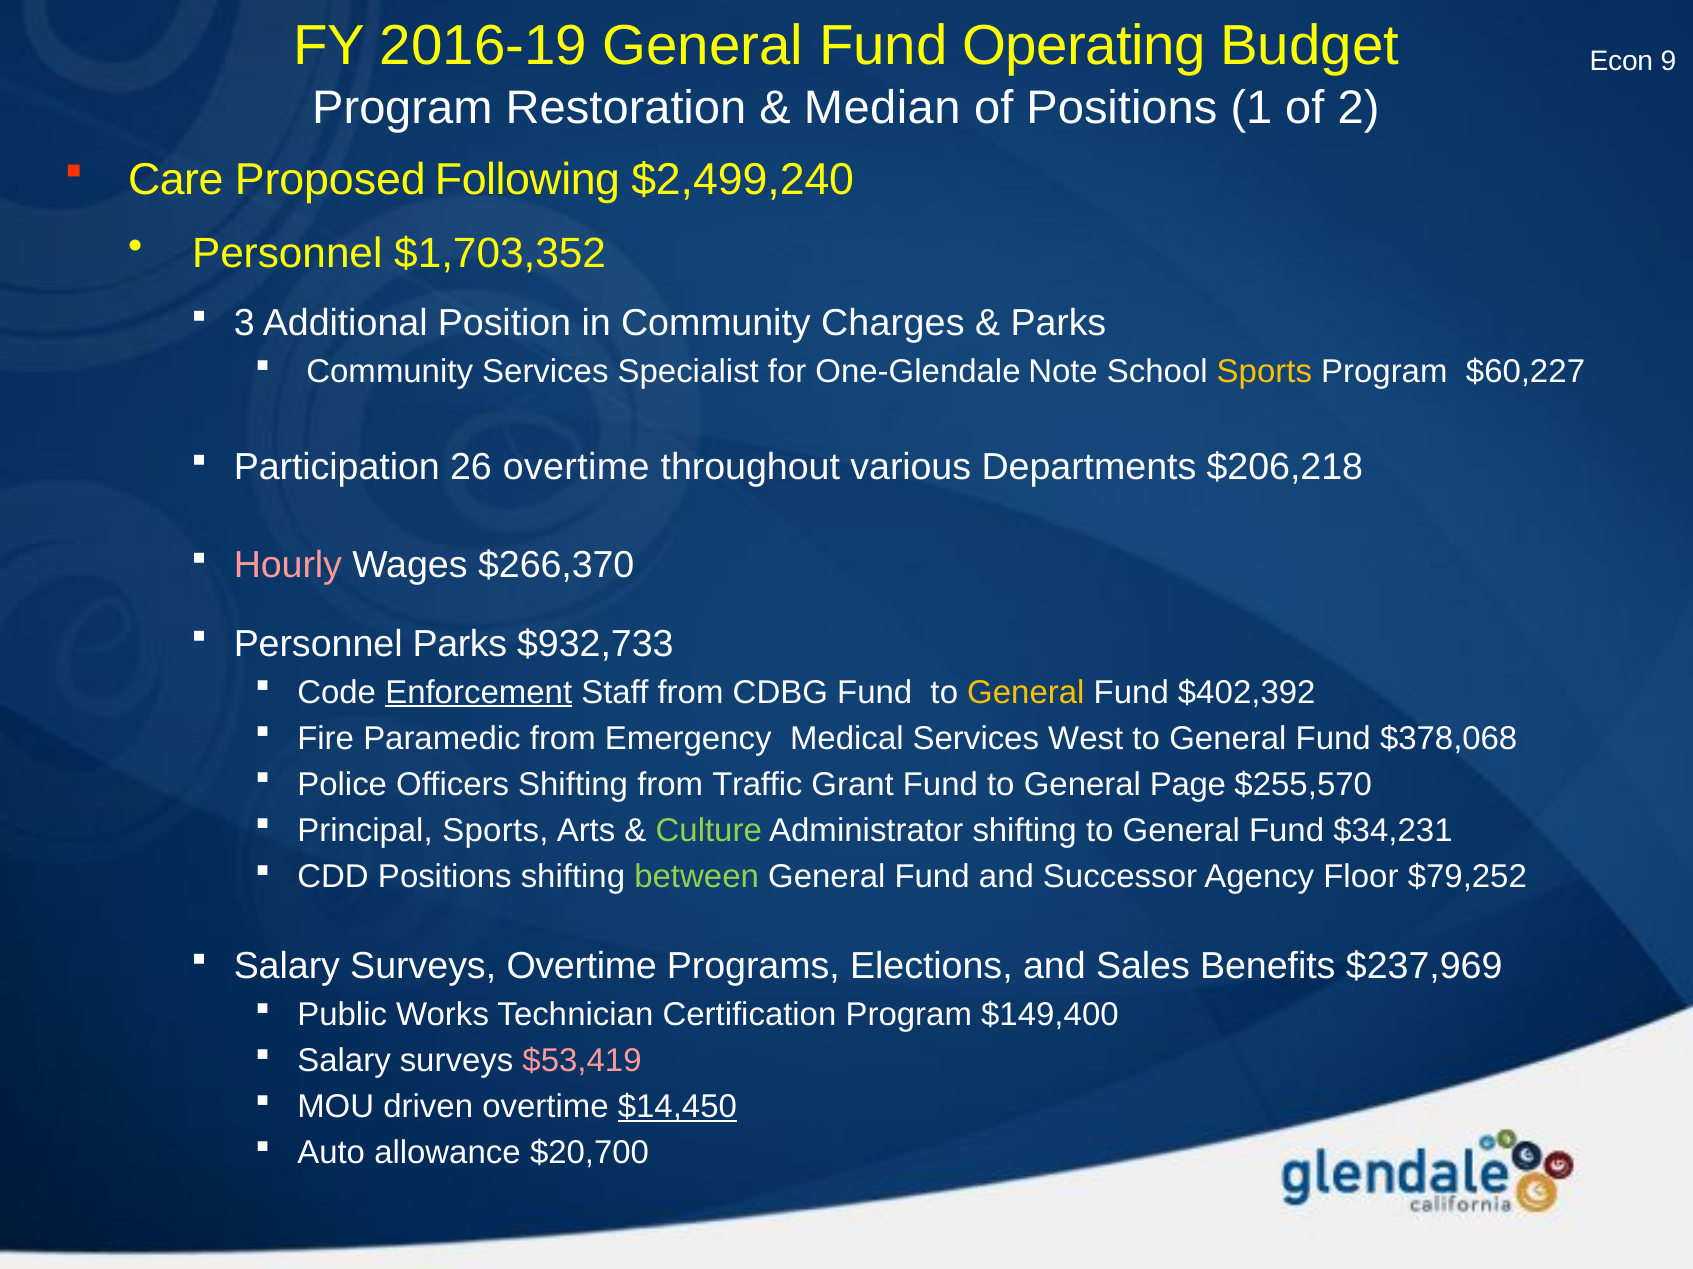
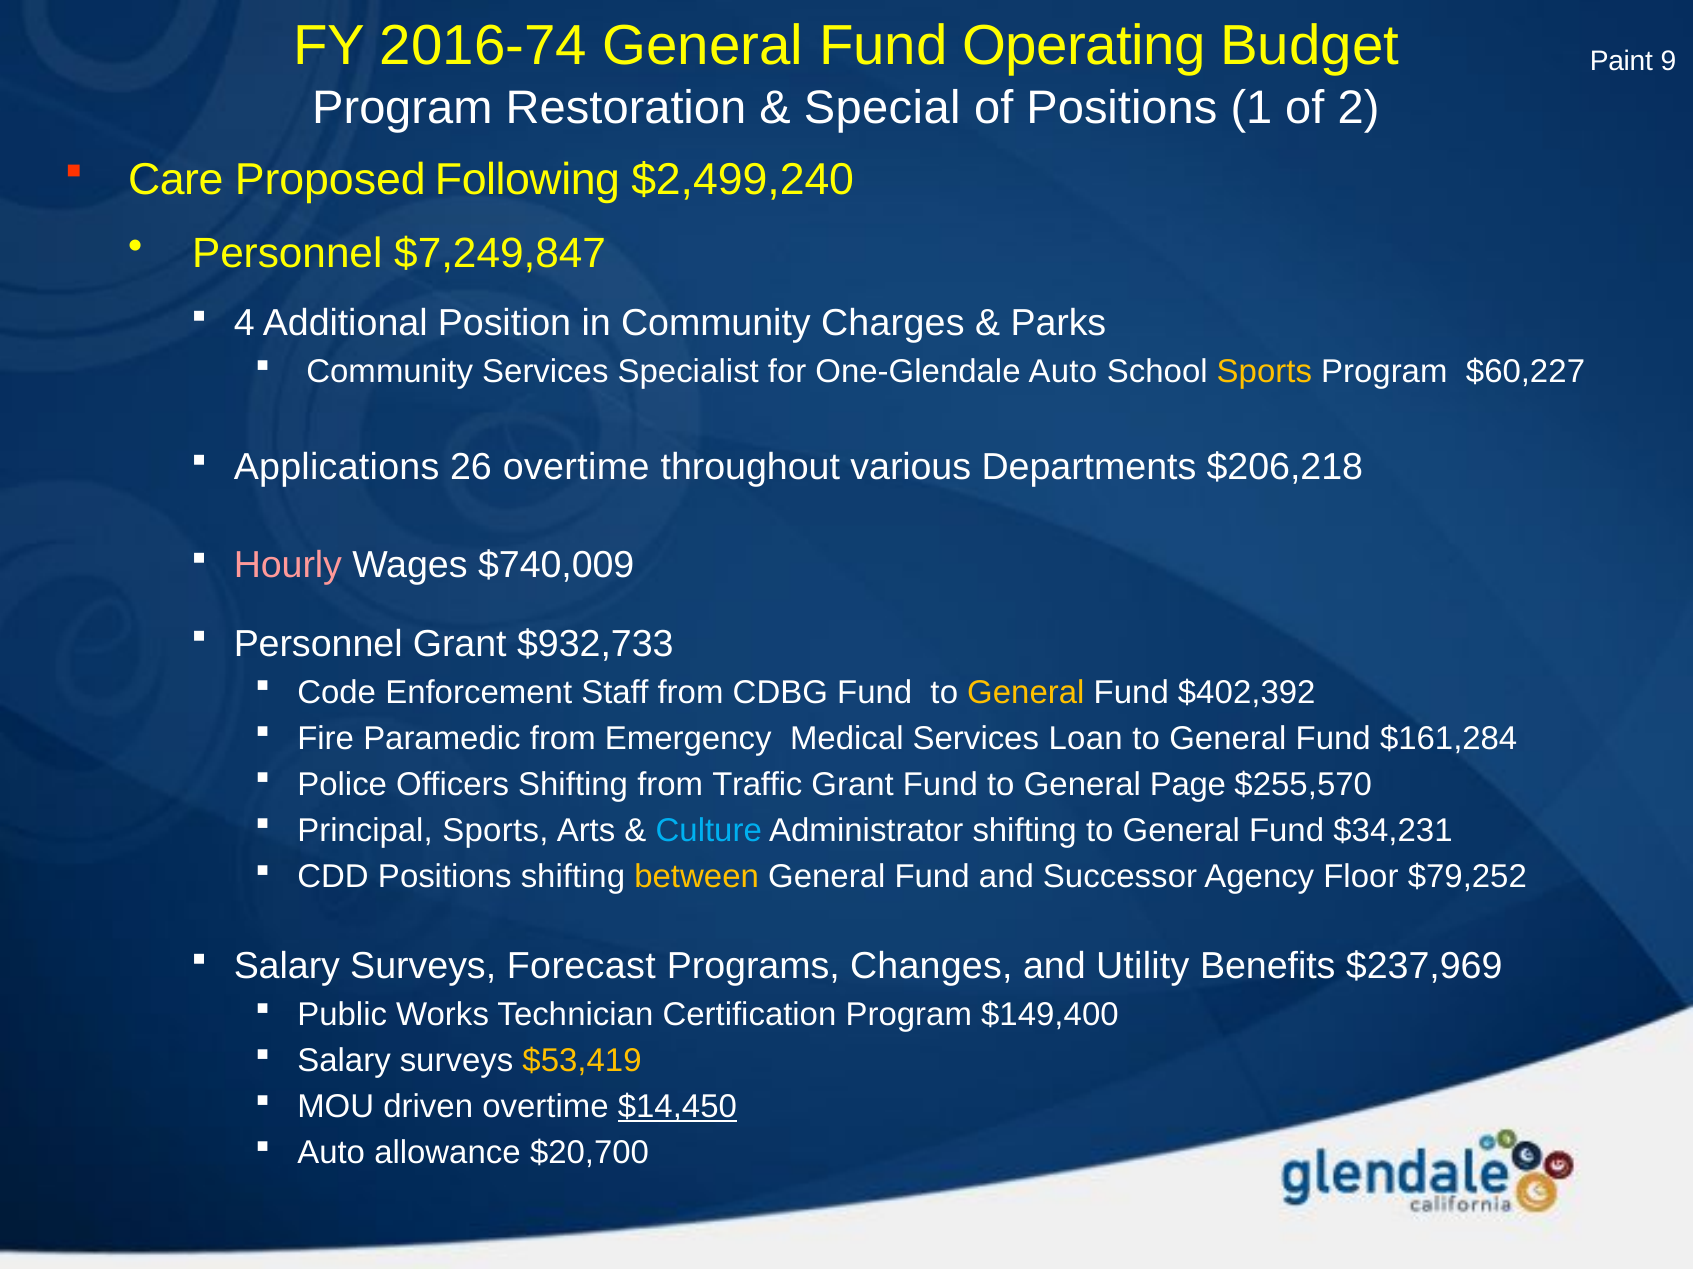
2016-19: 2016-19 -> 2016-74 (483, 46)
Econ: Econ -> Paint (1621, 61)
Median: Median -> Special (882, 108)
$1,703,352: $1,703,352 -> $7,249,847 (500, 254)
3: 3 -> 4 (244, 323)
One-Glendale Note: Note -> Auto (1063, 372)
Participation: Participation -> Applications (337, 467)
$266,370: $266,370 -> $740,009 (556, 565)
Personnel Parks: Parks -> Grant (460, 644)
Enforcement underline: present -> none (479, 693)
West: West -> Loan (1086, 739)
$378,068: $378,068 -> $161,284 (1449, 739)
Culture colour: light green -> light blue (709, 831)
between colour: light green -> yellow (697, 877)
Surveys Overtime: Overtime -> Forecast (581, 967)
Elections: Elections -> Changes (931, 967)
Sales: Sales -> Utility (1143, 967)
$53,419 colour: pink -> yellow (582, 1062)
